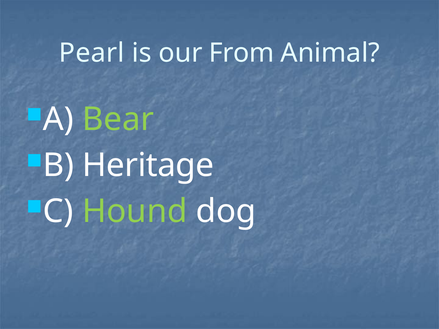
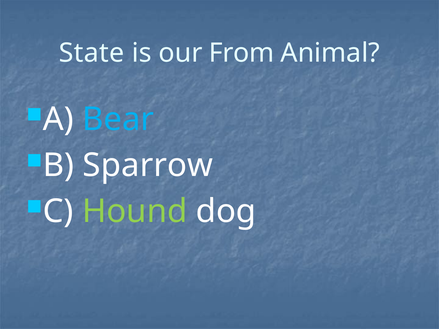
Pearl: Pearl -> State (92, 53)
Bear colour: light green -> light blue (118, 119)
Heritage: Heritage -> Sparrow (148, 165)
